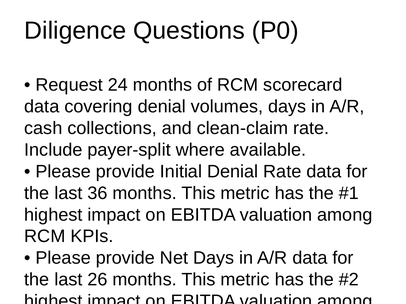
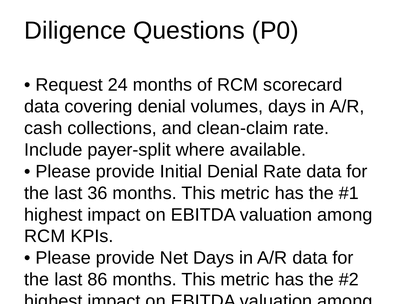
26: 26 -> 86 (98, 280)
